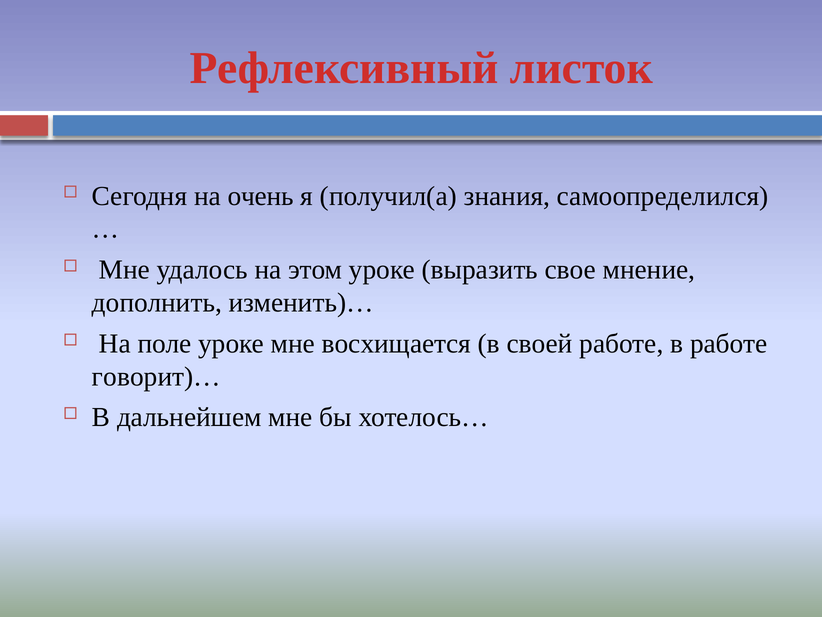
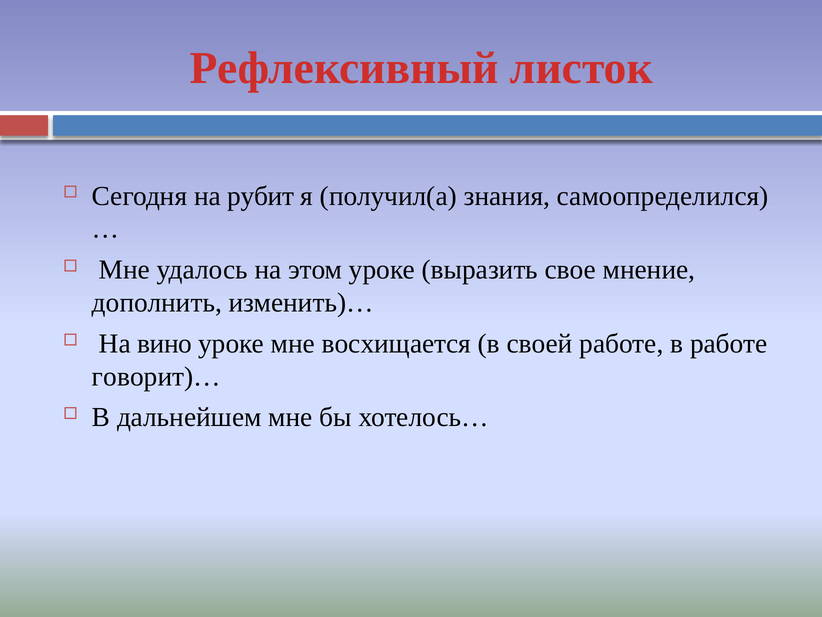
очень: очень -> рубит (261, 196)
поле: поле -> вино (165, 343)
